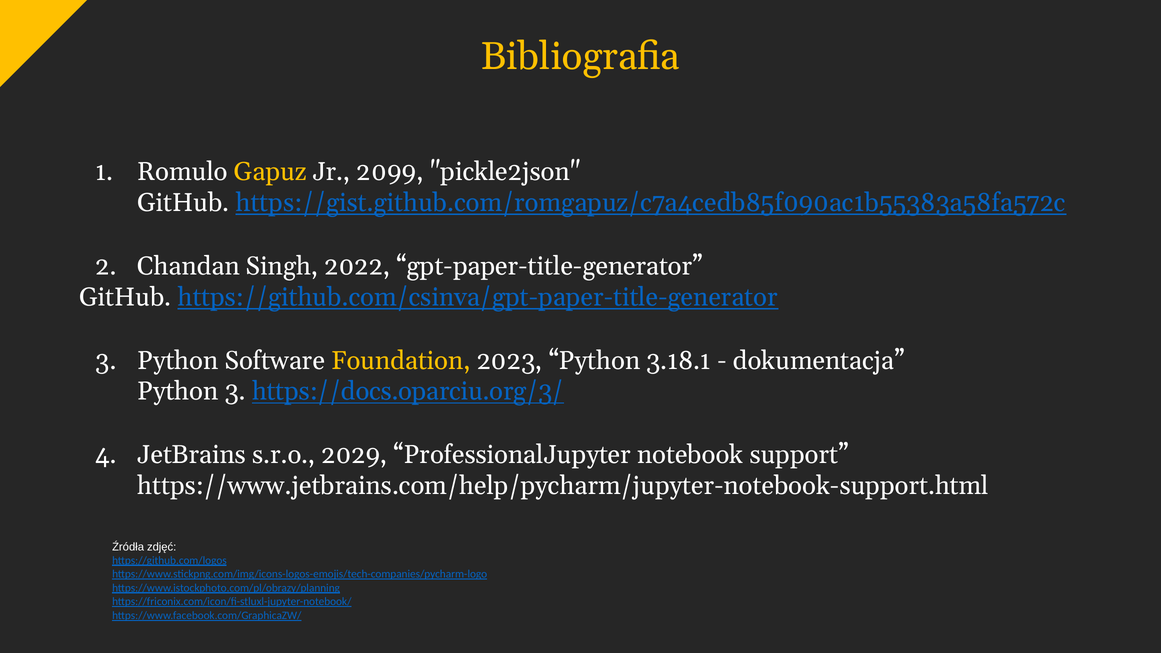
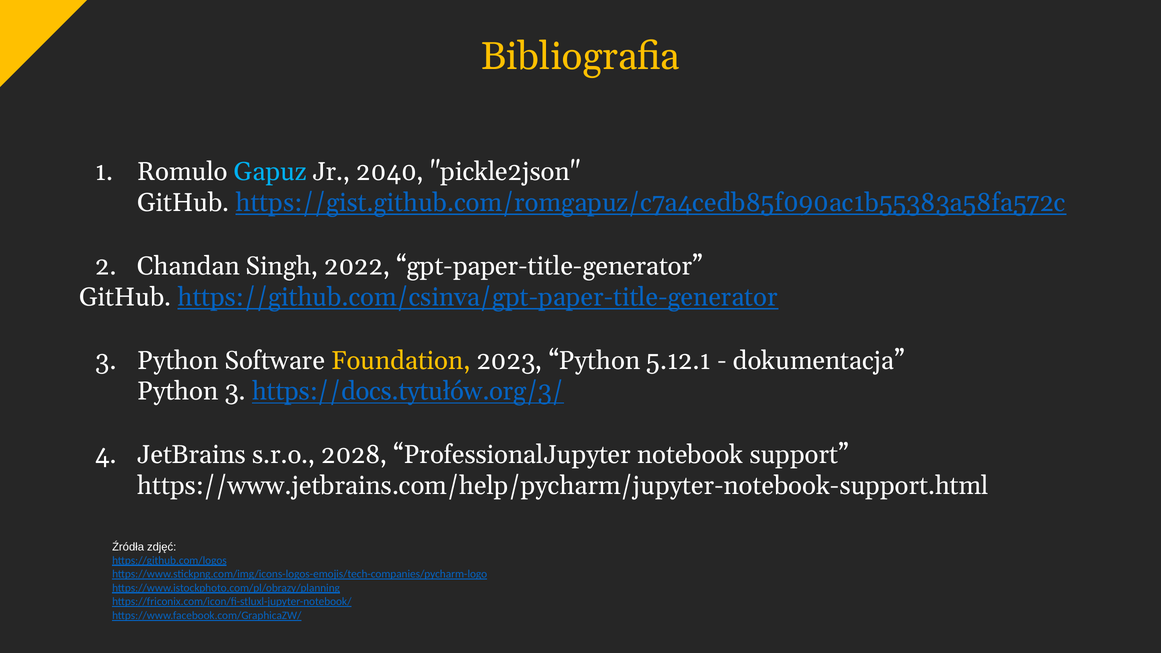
Gapuz colour: yellow -> light blue (270, 172)
2099: 2099 -> 2040 (390, 172)
3.18.1: 3.18.1 -> 5.12.1 (679, 361)
https://docs.oparciu.org/3/: https://docs.oparciu.org/3/ -> https://docs.tytułów.org/3/ (408, 391)
2029: 2029 -> 2028 (354, 455)
